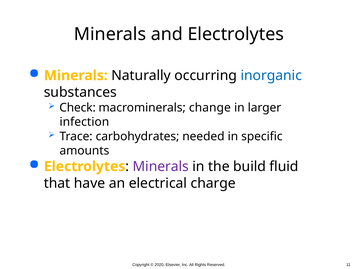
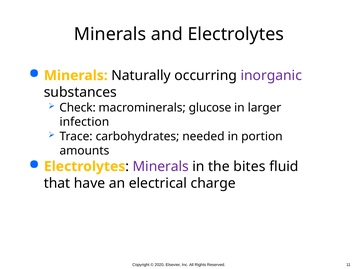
inorganic colour: blue -> purple (271, 75)
change: change -> glucose (210, 107)
specific: specific -> portion (262, 136)
build: build -> bites (249, 166)
